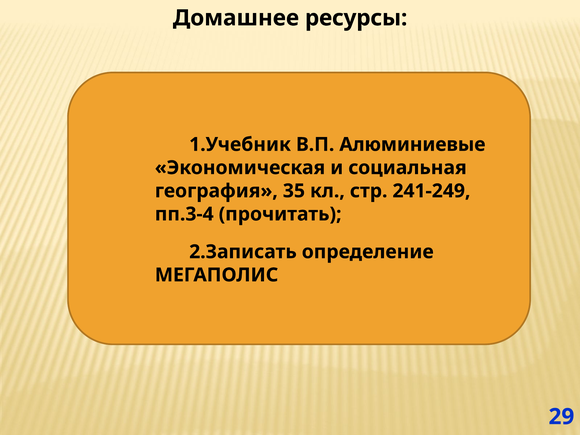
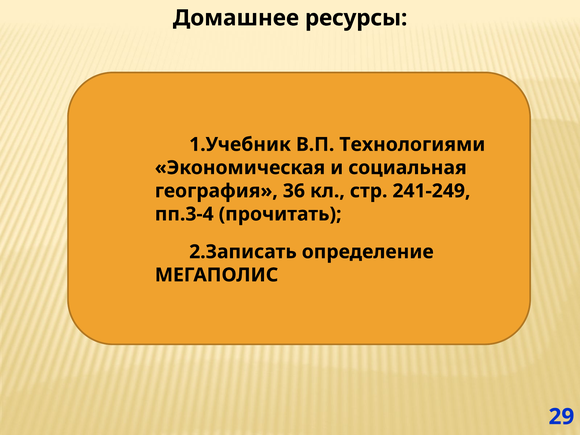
Алюминиевые: Алюминиевые -> Технологиями (412, 145)
35: 35 -> 36 (294, 191)
